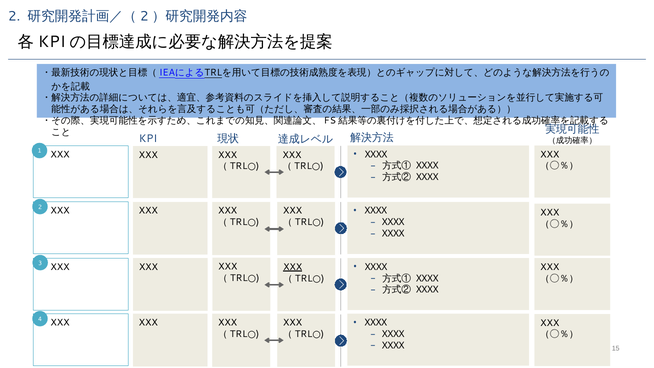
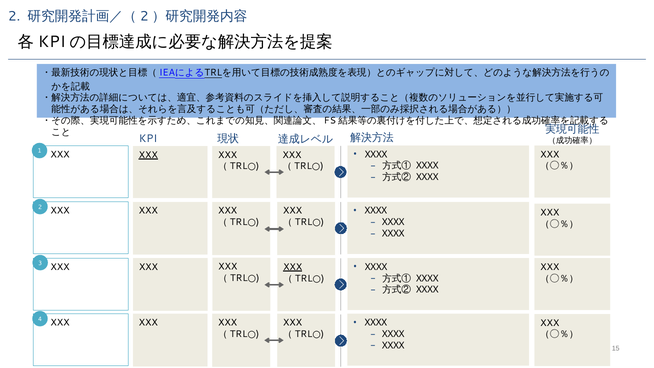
XXX underline: none -> present (148, 155)
